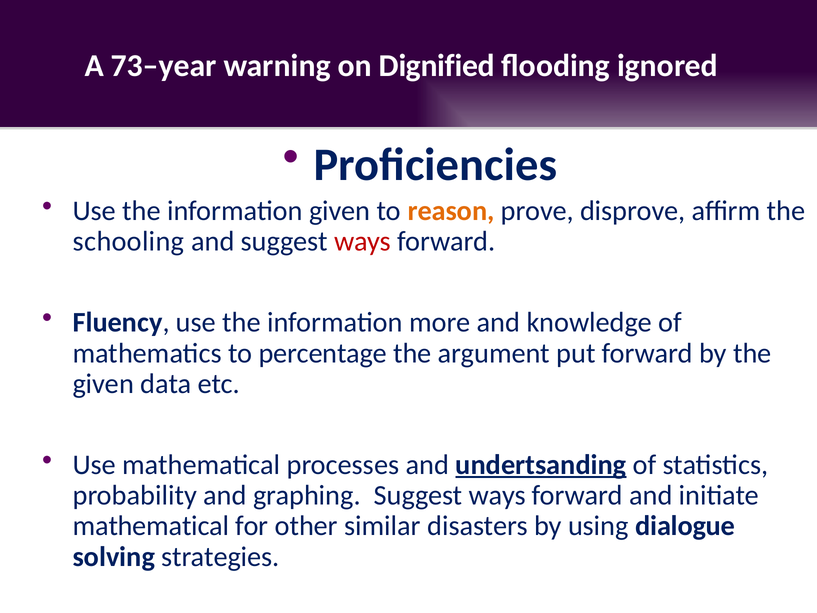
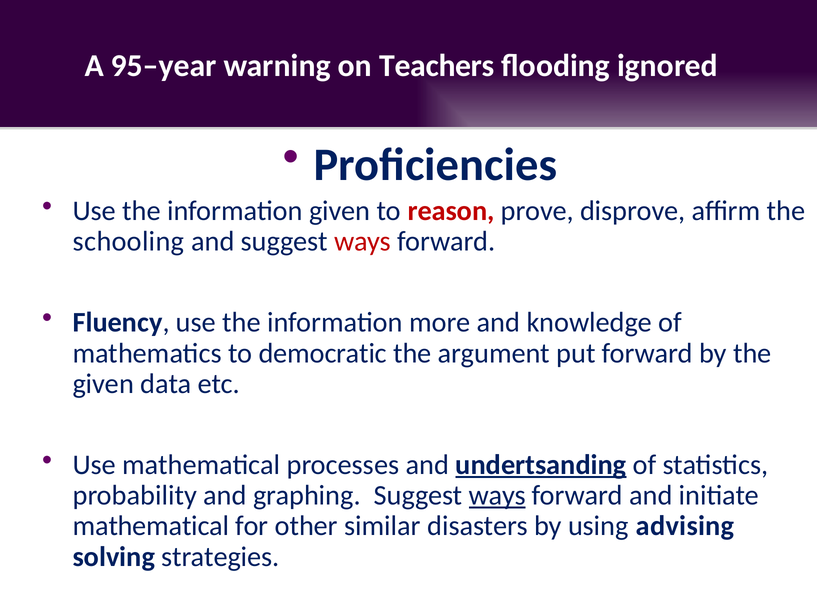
73–year: 73–year -> 95–year (164, 66)
Dignified: Dignified -> Teachers (437, 66)
reason colour: orange -> red (451, 211)
percentage: percentage -> democratic (323, 353)
ways underline: none -> present (497, 495)
dialogue: dialogue -> advising (685, 526)
